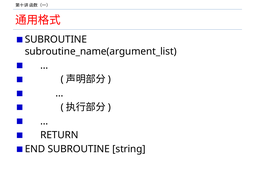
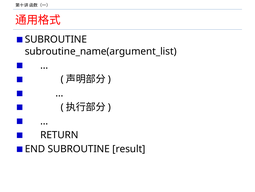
string: string -> result (129, 148)
